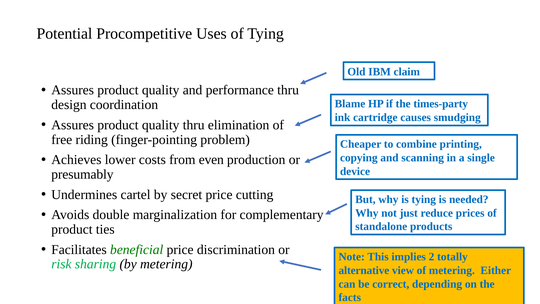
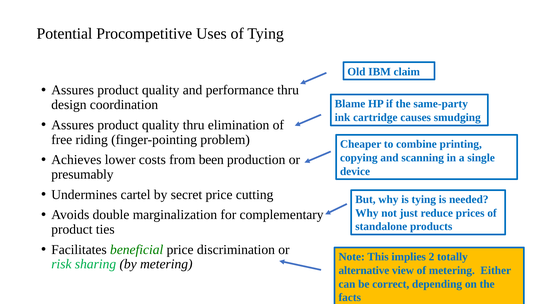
times-party: times-party -> same-party (441, 104)
even: even -> been (211, 160)
